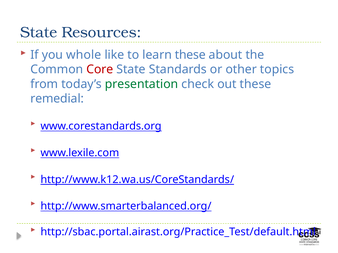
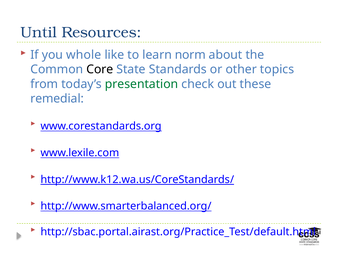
State: State -> Until (39, 33)
learn these: these -> norm (190, 55)
Core colour: red -> black (100, 70)
